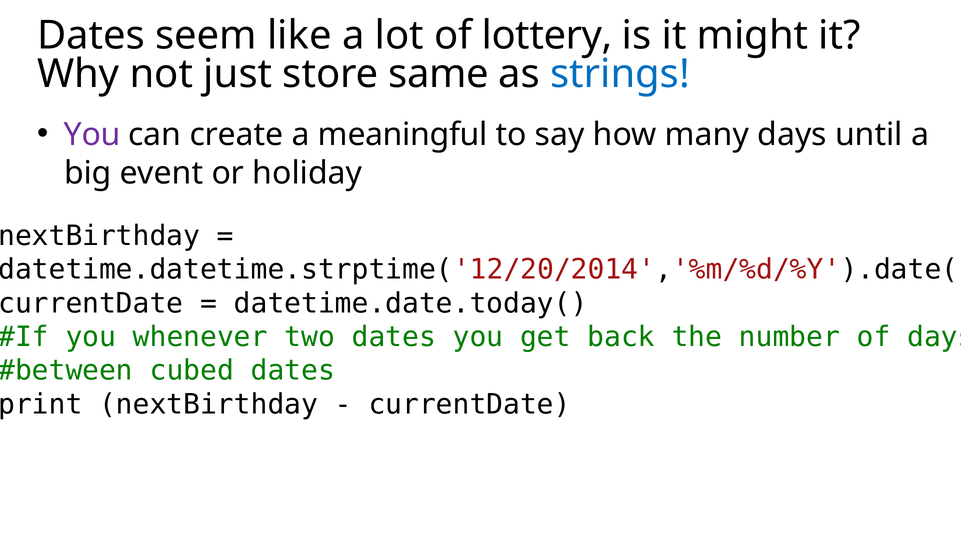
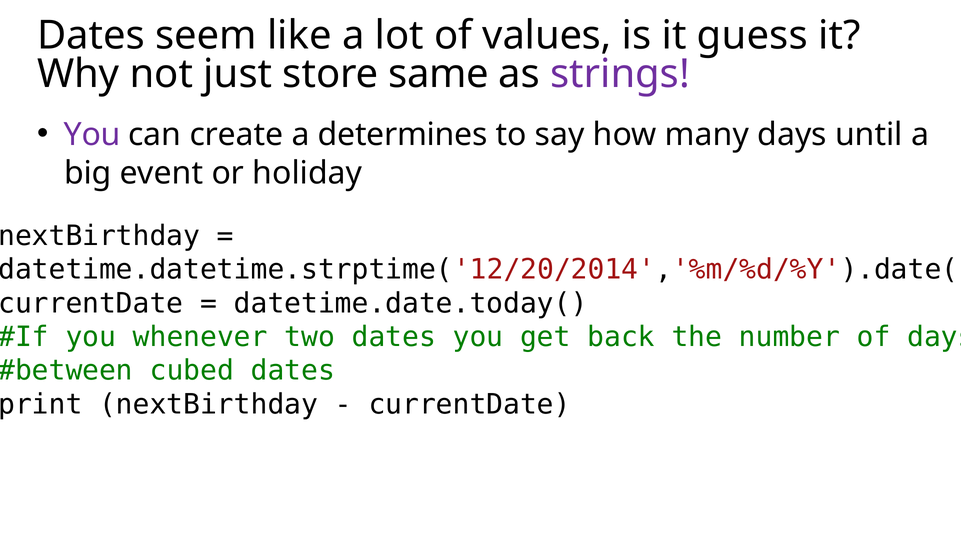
lottery: lottery -> values (547, 36)
might: might -> guess (752, 36)
strings colour: blue -> purple (620, 74)
meaningful: meaningful -> determines (403, 134)
